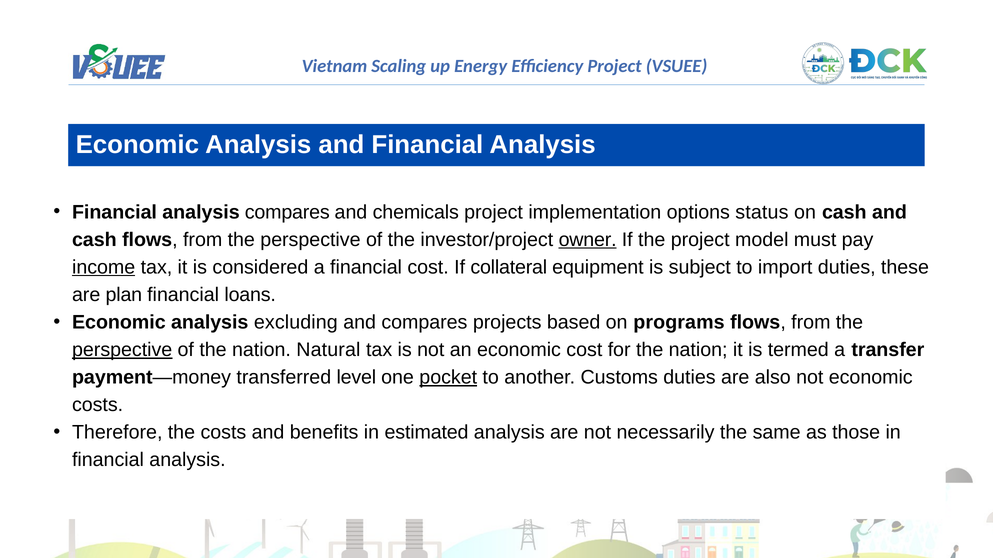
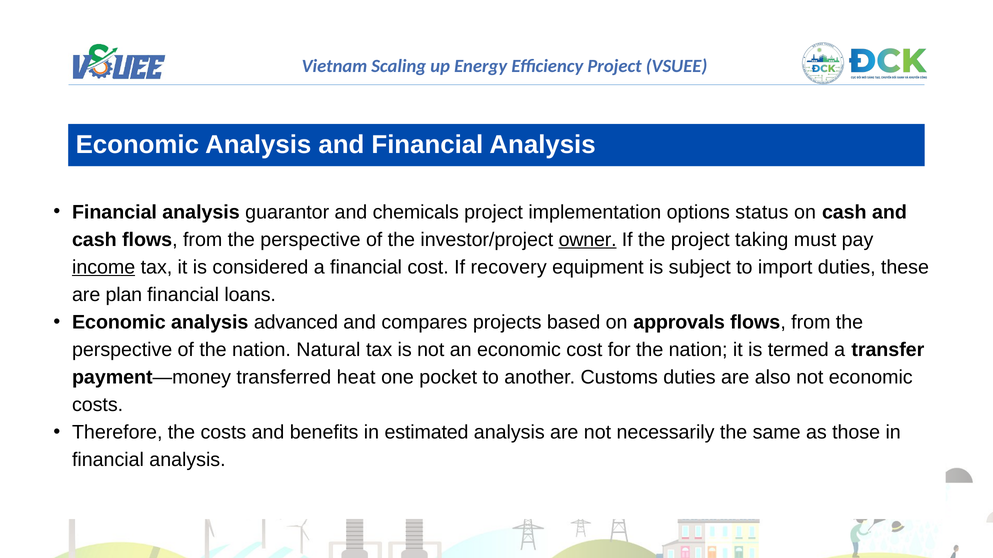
analysis compares: compares -> guarantor (287, 212)
model: model -> taking (762, 240)
collateral: collateral -> recovery (509, 267)
excluding: excluding -> advanced (296, 323)
programs: programs -> approvals (679, 323)
perspective underline: present -> none (122, 350)
level: level -> heat (356, 378)
pocket underline: present -> none (448, 378)
